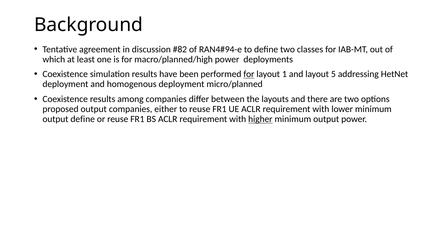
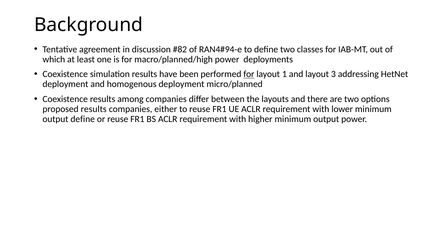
5: 5 -> 3 (333, 74)
proposed output: output -> results (94, 109)
higher underline: present -> none (260, 119)
